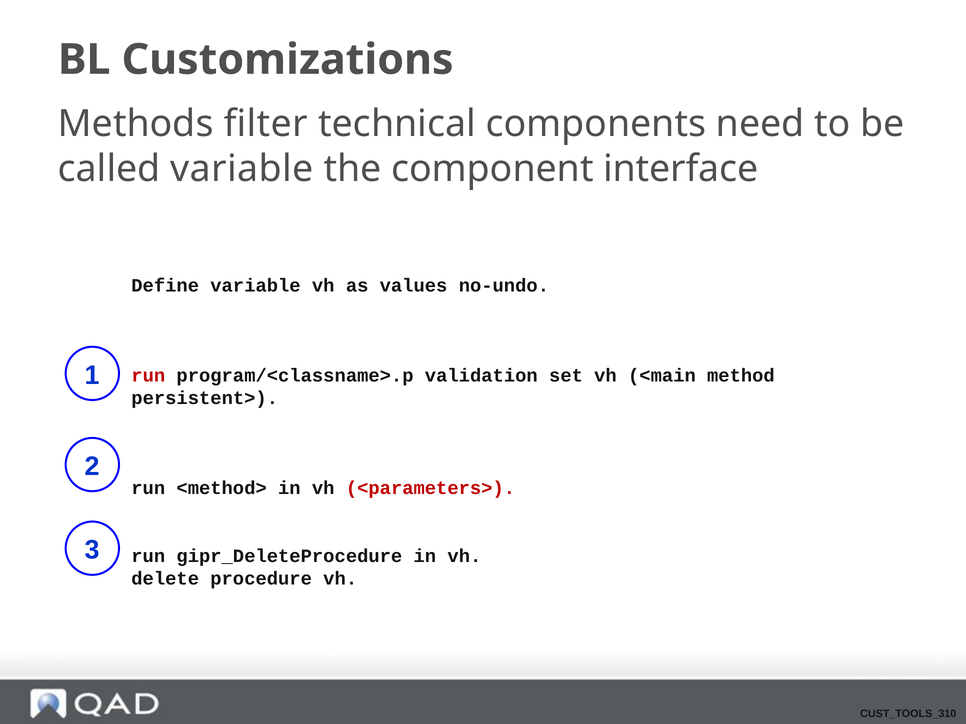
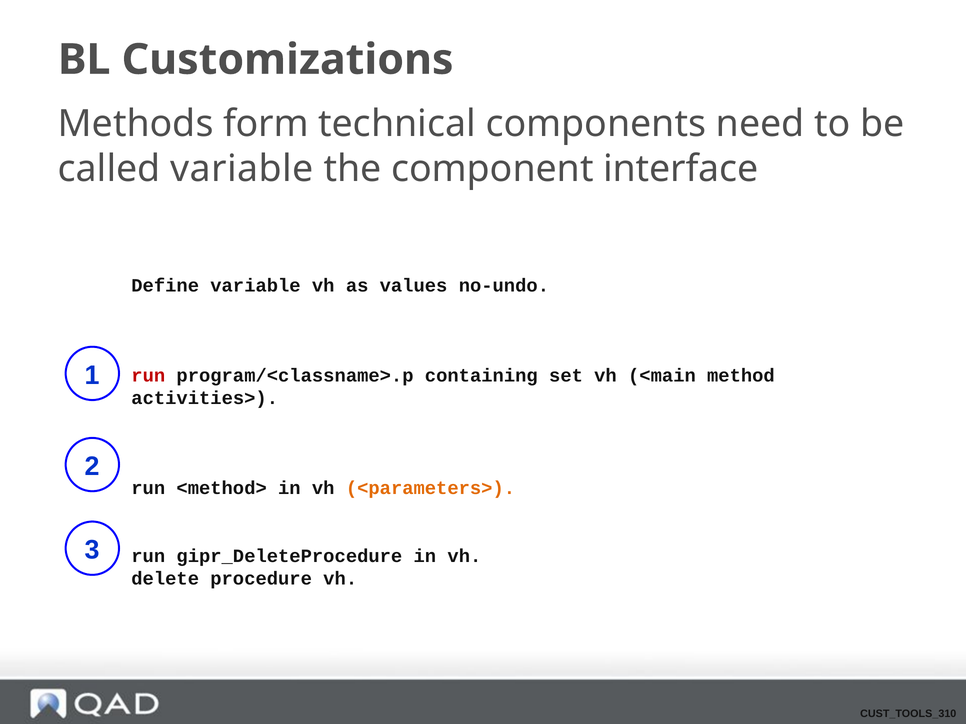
filter: filter -> form (266, 124)
validation: validation -> containing (481, 376)
persistent>: persistent> -> activities> (205, 398)
<parameters> colour: red -> orange (430, 489)
